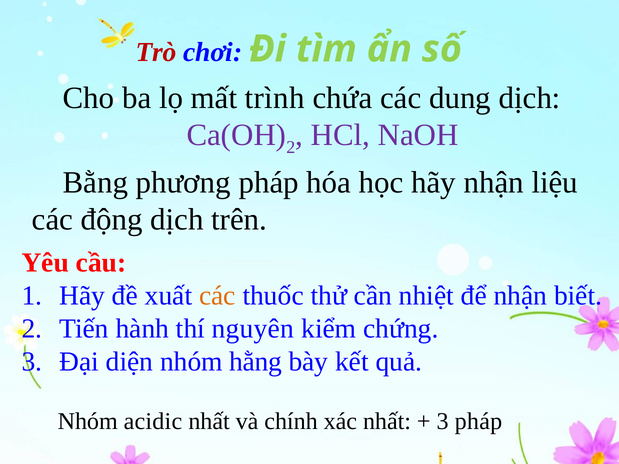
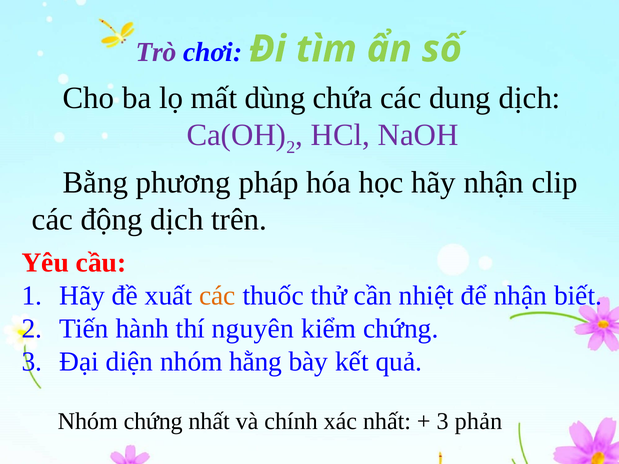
Trò colour: red -> purple (156, 52)
trình: trình -> dùng (275, 98)
liệu: liệu -> clip (555, 183)
Nhóm acidic: acidic -> chứng (153, 422)
3 pháp: pháp -> phản (478, 422)
